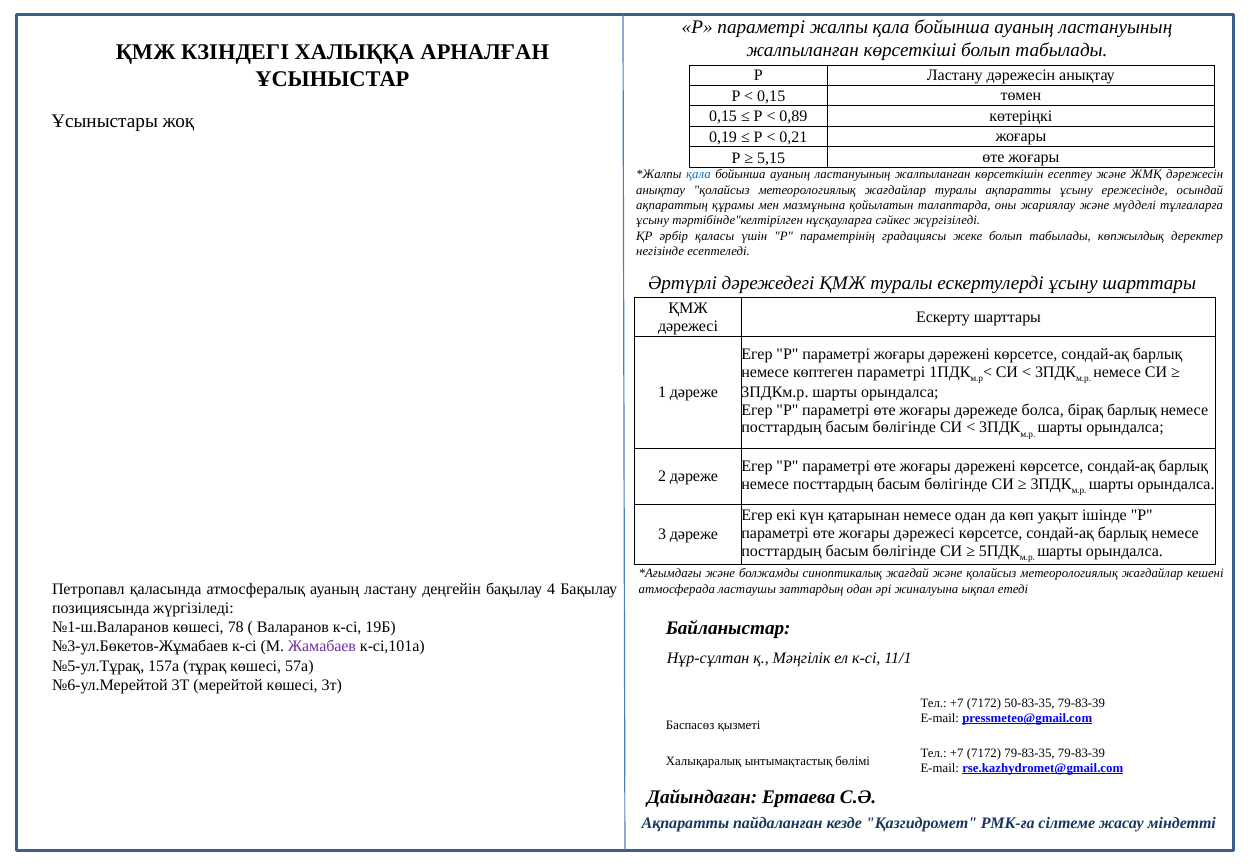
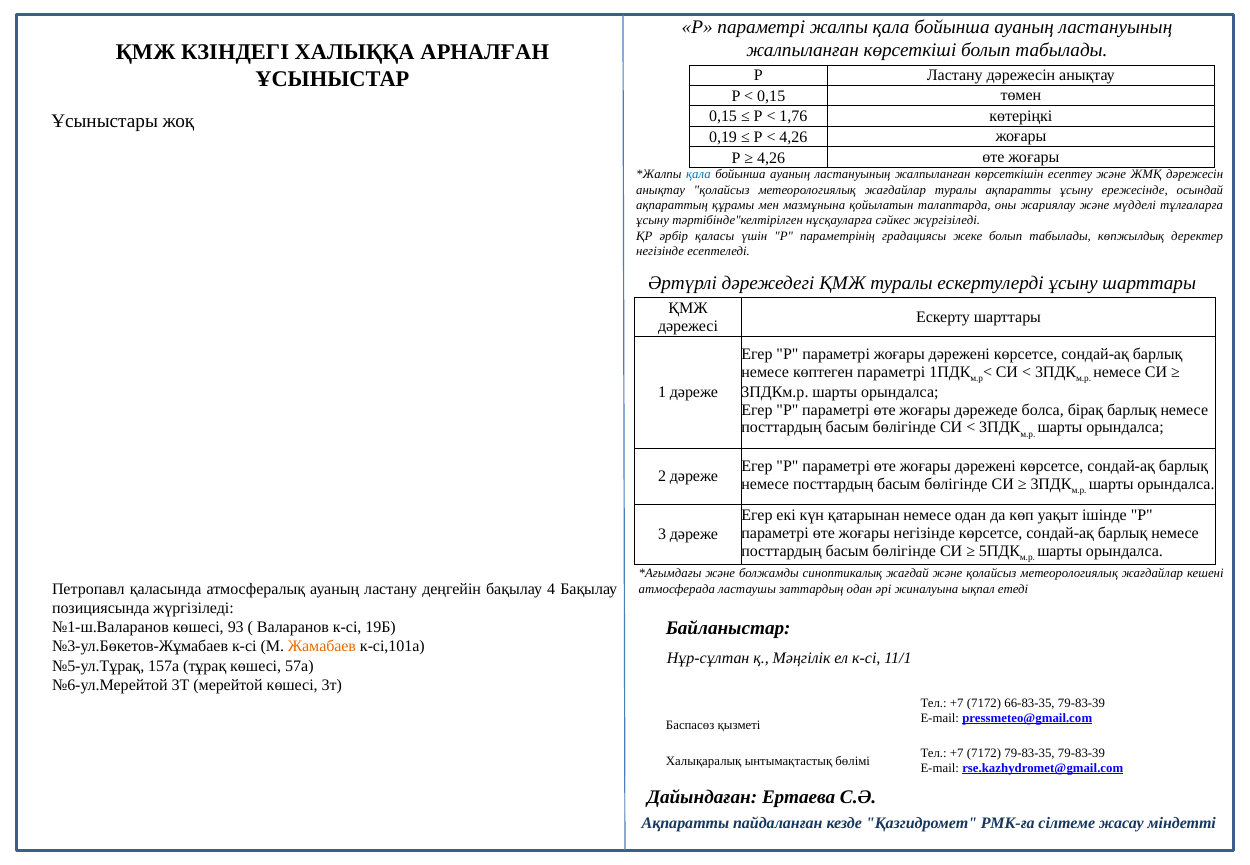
0,89: 0,89 -> 1,76 (793, 117)
0,21: 0,21 -> 4,26 (793, 137)
5,15: 5,15 -> 4,26 (771, 158)
жоғары дәрежесі: дәрежесі -> негізінде (924, 534)
78: 78 -> 93 (236, 628)
Жамабаев colour: purple -> orange (322, 647)
50-83-35: 50-83-35 -> 66-83-35 (1030, 704)
